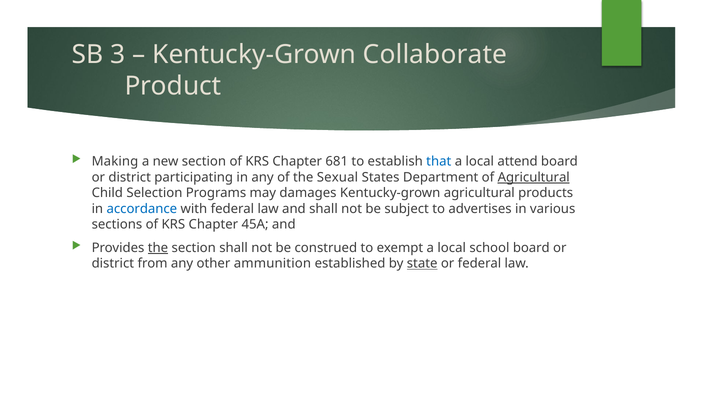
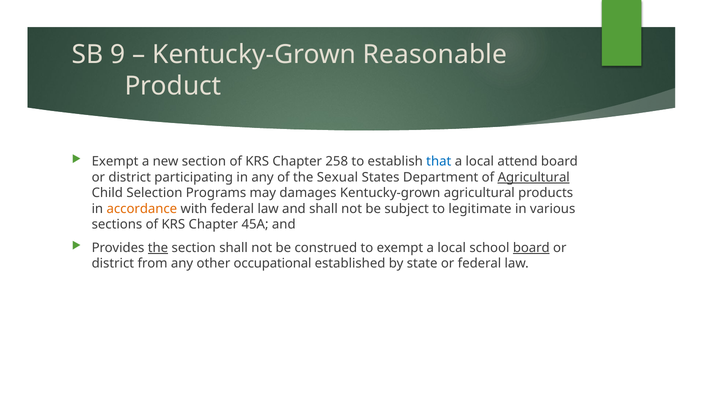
3: 3 -> 9 (118, 54)
Collaborate: Collaborate -> Reasonable (435, 54)
Making: Making -> Exempt (115, 162)
681: 681 -> 258 (337, 162)
accordance colour: blue -> orange (142, 209)
advertises: advertises -> legitimate (480, 209)
board underline: none -> present (531, 248)
ammunition: ammunition -> occupational (273, 264)
state underline: present -> none (422, 264)
